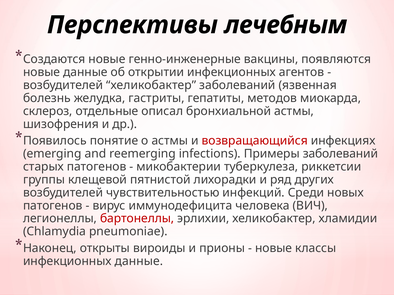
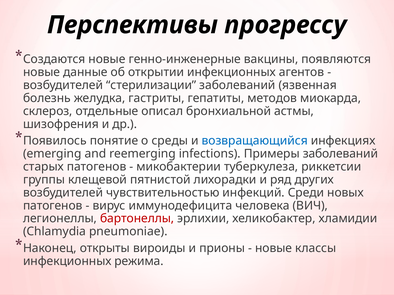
лечебным: лечебным -> прогрессу (286, 25)
возбудителей хеликобактер: хеликобактер -> стерилизации (151, 85)
о астмы: астмы -> среды (170, 141)
возвращающийся colour: red -> blue (255, 141)
инфекционных данные: данные -> режима (139, 262)
